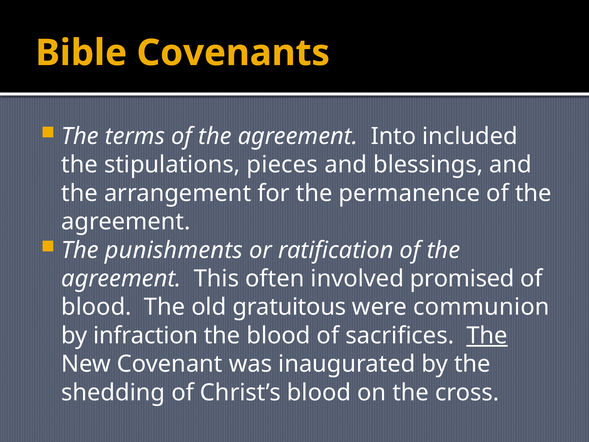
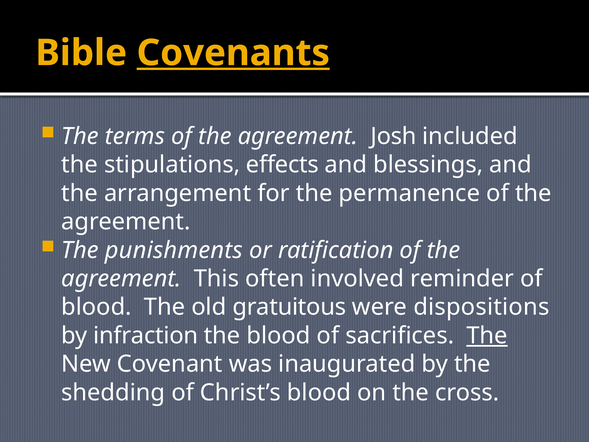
Covenants underline: none -> present (233, 53)
Into: Into -> Josh (394, 136)
pieces: pieces -> effects (282, 165)
promised: promised -> reminder (462, 279)
communion: communion -> dispositions (481, 307)
